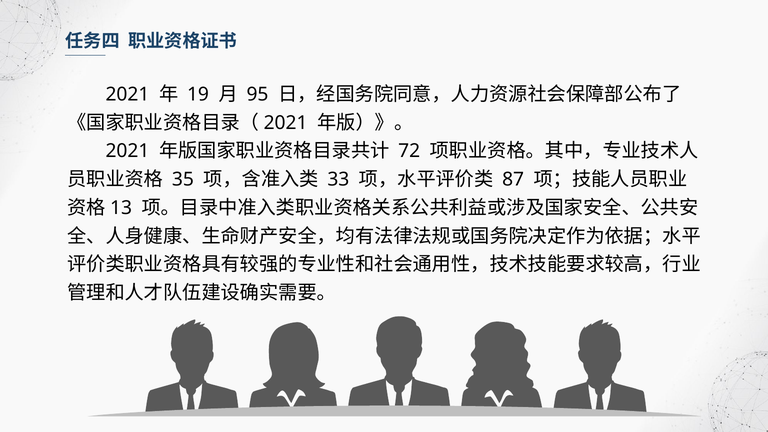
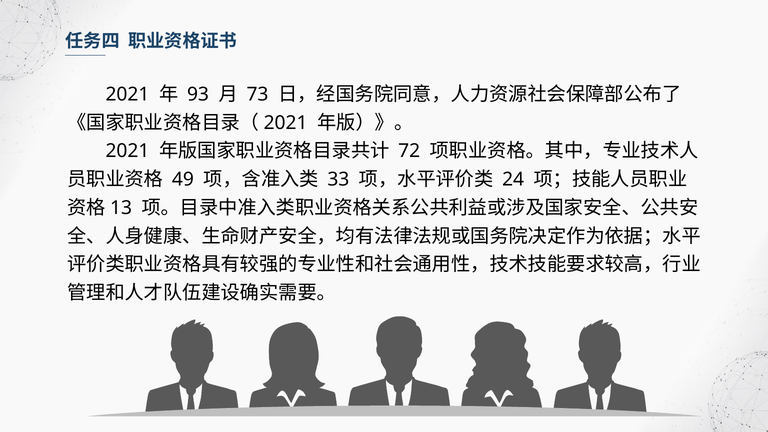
19: 19 -> 93 (198, 94)
95: 95 -> 73 (258, 94)
35: 35 -> 49 (183, 179)
87: 87 -> 24 (513, 179)
